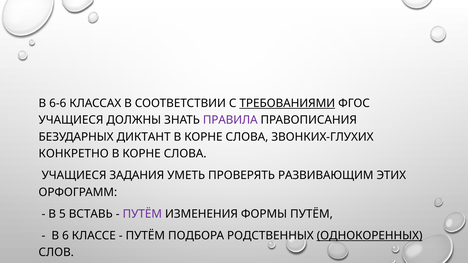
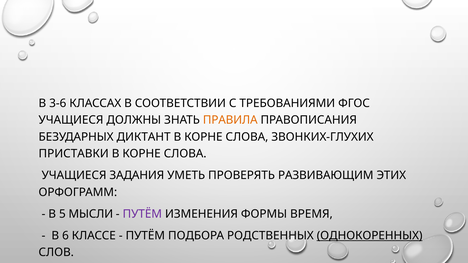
6-6: 6-6 -> 3-6 (58, 103)
ТРЕБОВАНИЯМИ underline: present -> none (287, 103)
ПРАВИЛА colour: purple -> orange (230, 120)
КОНКРЕТНО: КОНКРЕТНО -> ПРИСТАВКИ (74, 154)
ВСТАВЬ: ВСТАВЬ -> МЫСЛИ (91, 214)
ФОРМЫ ПУТЁМ: ПУТЁМ -> ВРЕМЯ (311, 214)
